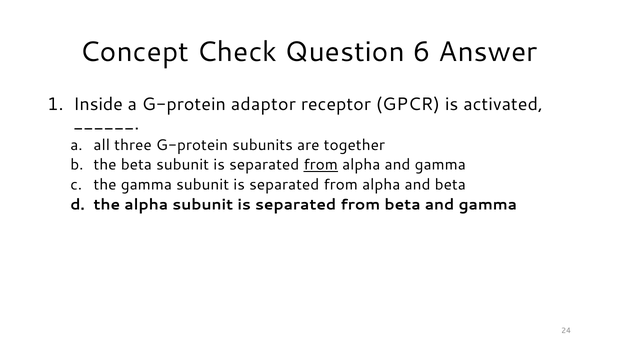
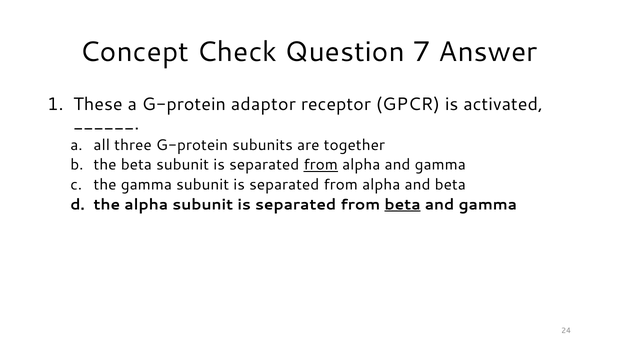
6: 6 -> 7 (422, 52)
Inside: Inside -> These (98, 104)
beta underline: none -> present (403, 205)
